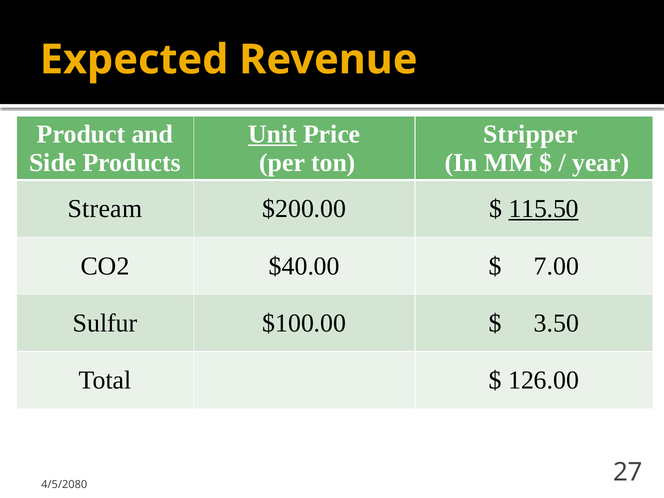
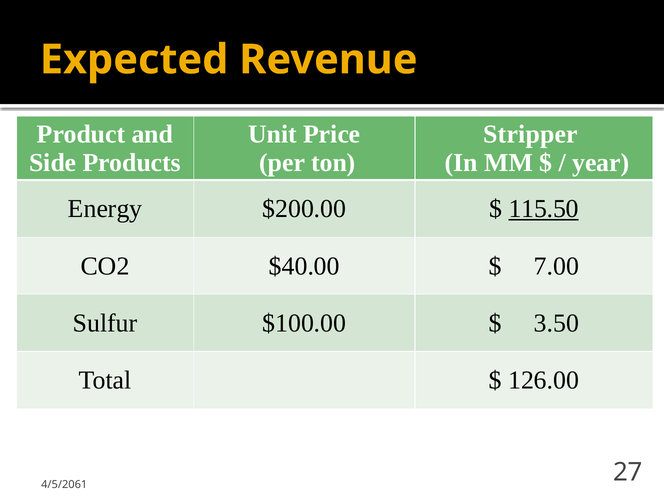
Unit underline: present -> none (272, 134)
Stream: Stream -> Energy (105, 209)
4/5/2080: 4/5/2080 -> 4/5/2061 (64, 484)
